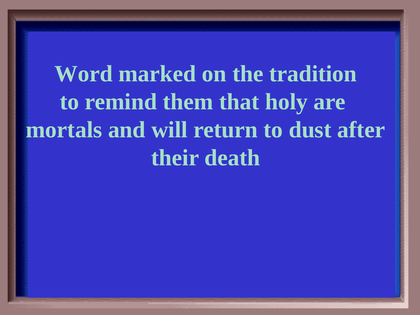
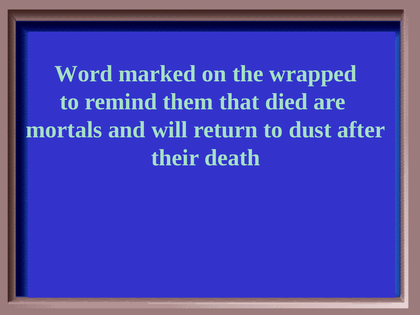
tradition: tradition -> wrapped (313, 74)
holy: holy -> died (286, 102)
